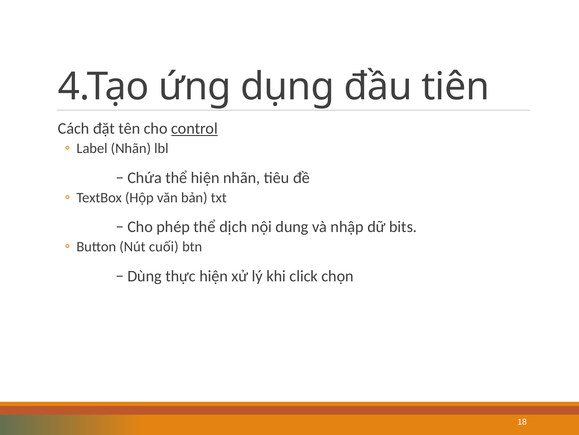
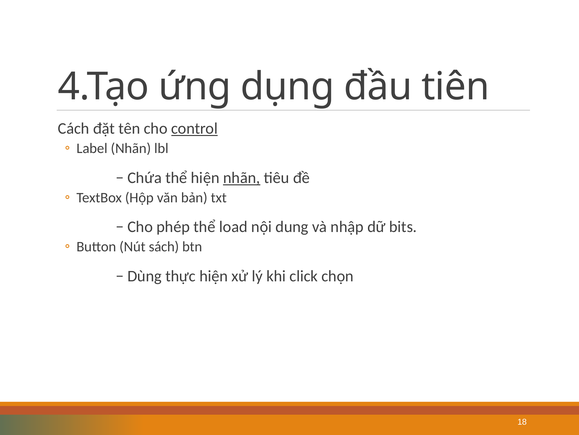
nhãn underline: none -> present (242, 177)
dịch: dịch -> load (233, 227)
cuối: cuối -> sách (164, 246)
